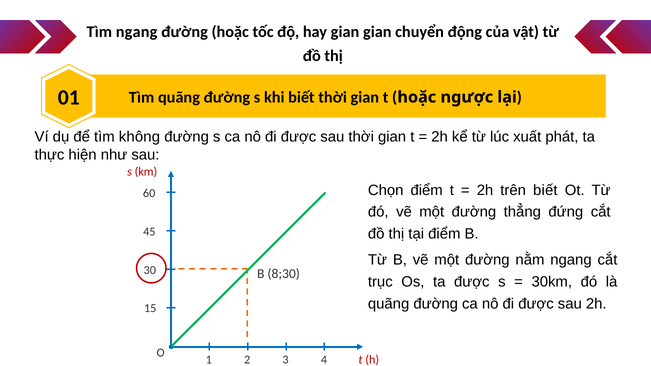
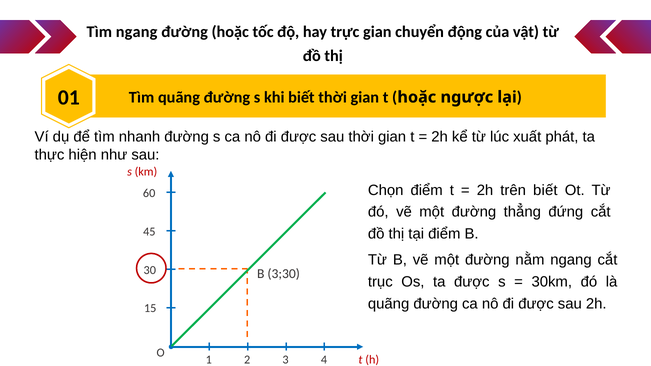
hay gian: gian -> trực (345, 32)
không: không -> nhanh (140, 137)
8;30: 8;30 -> 3;30 (284, 274)
